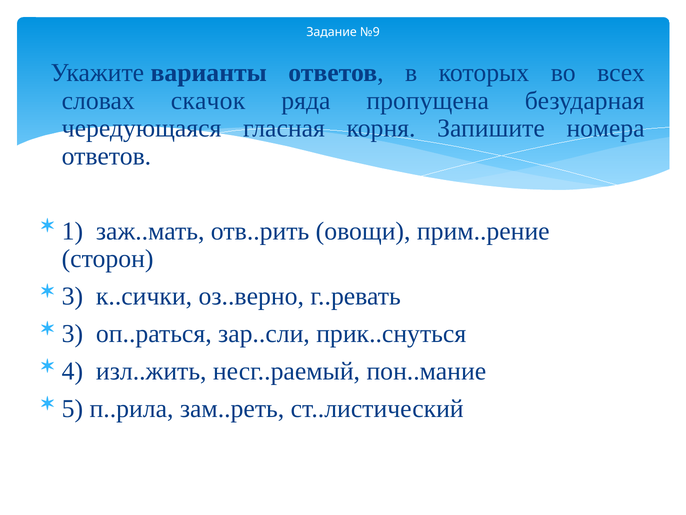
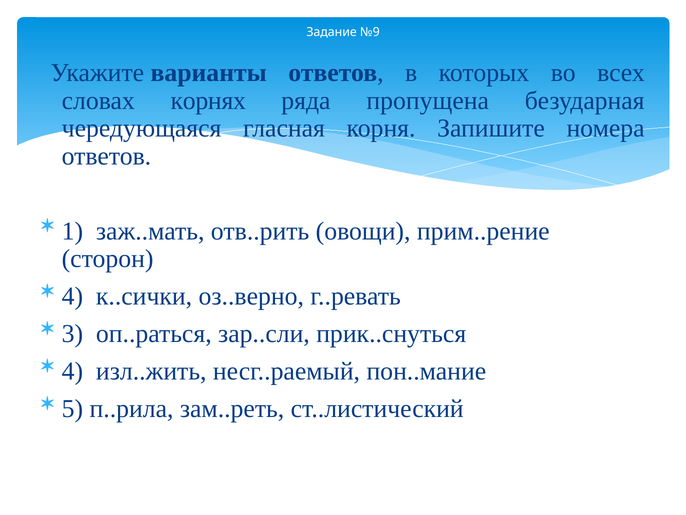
скачок: скачок -> корнях (208, 100)
3: 3 -> 4 (72, 296)
